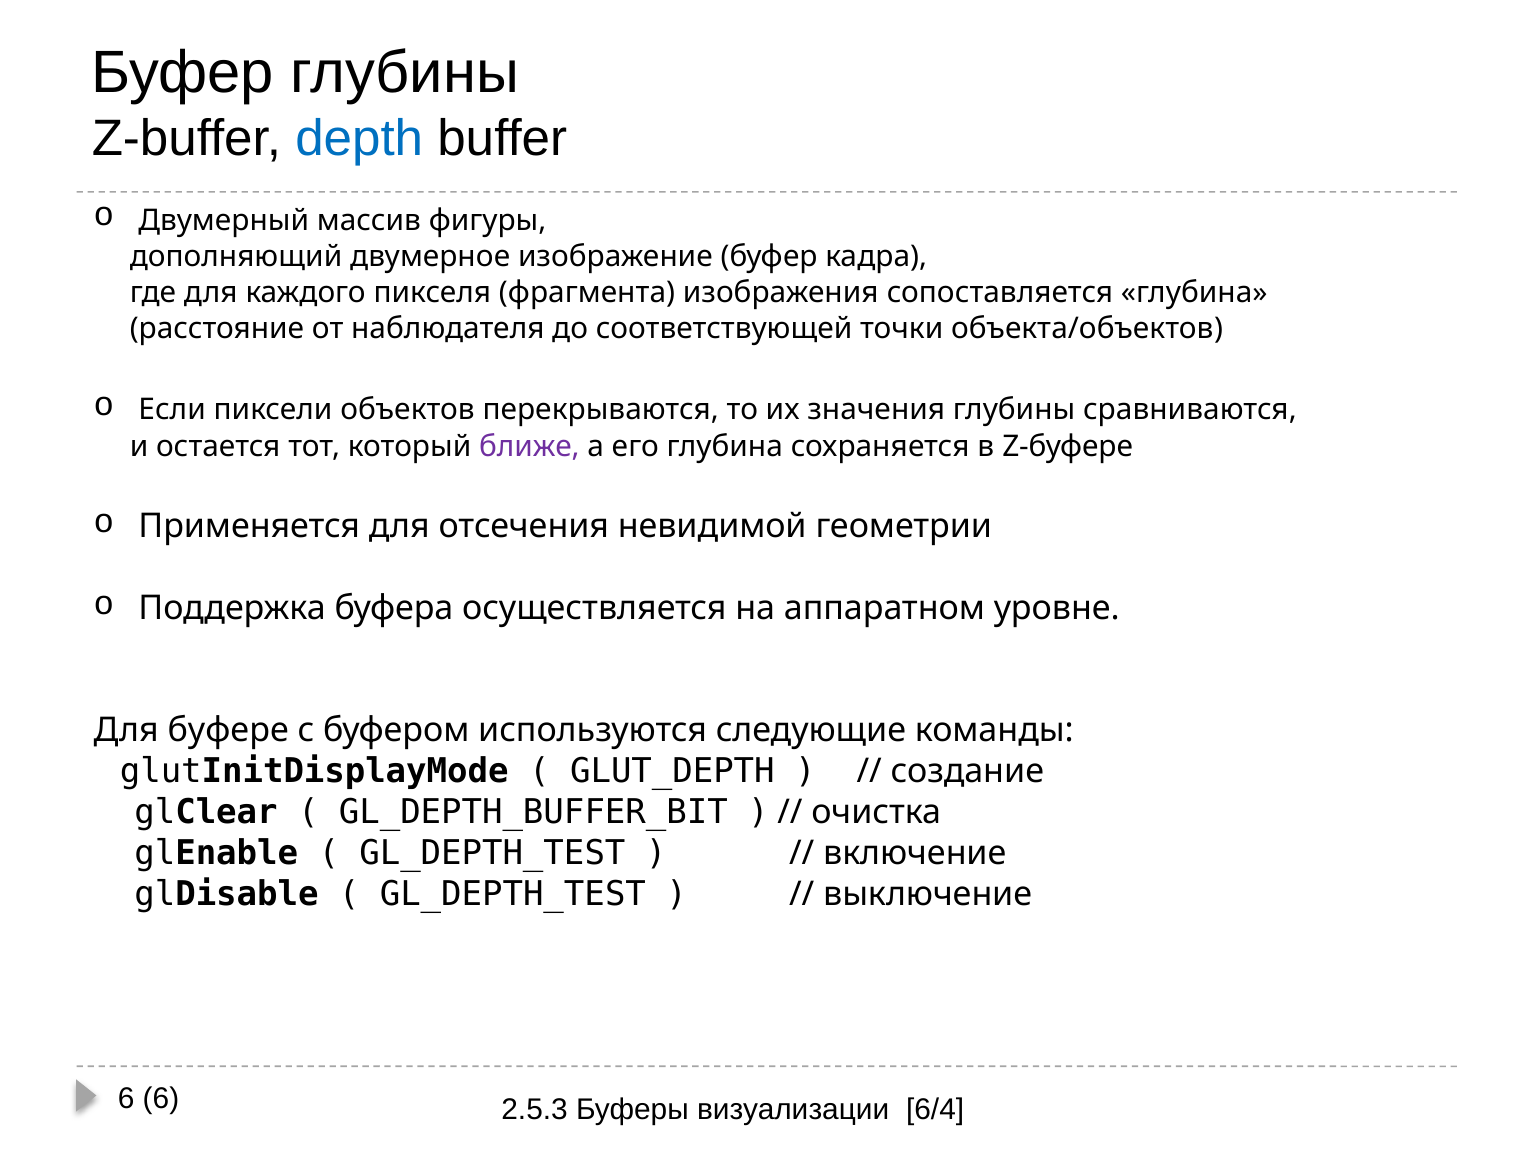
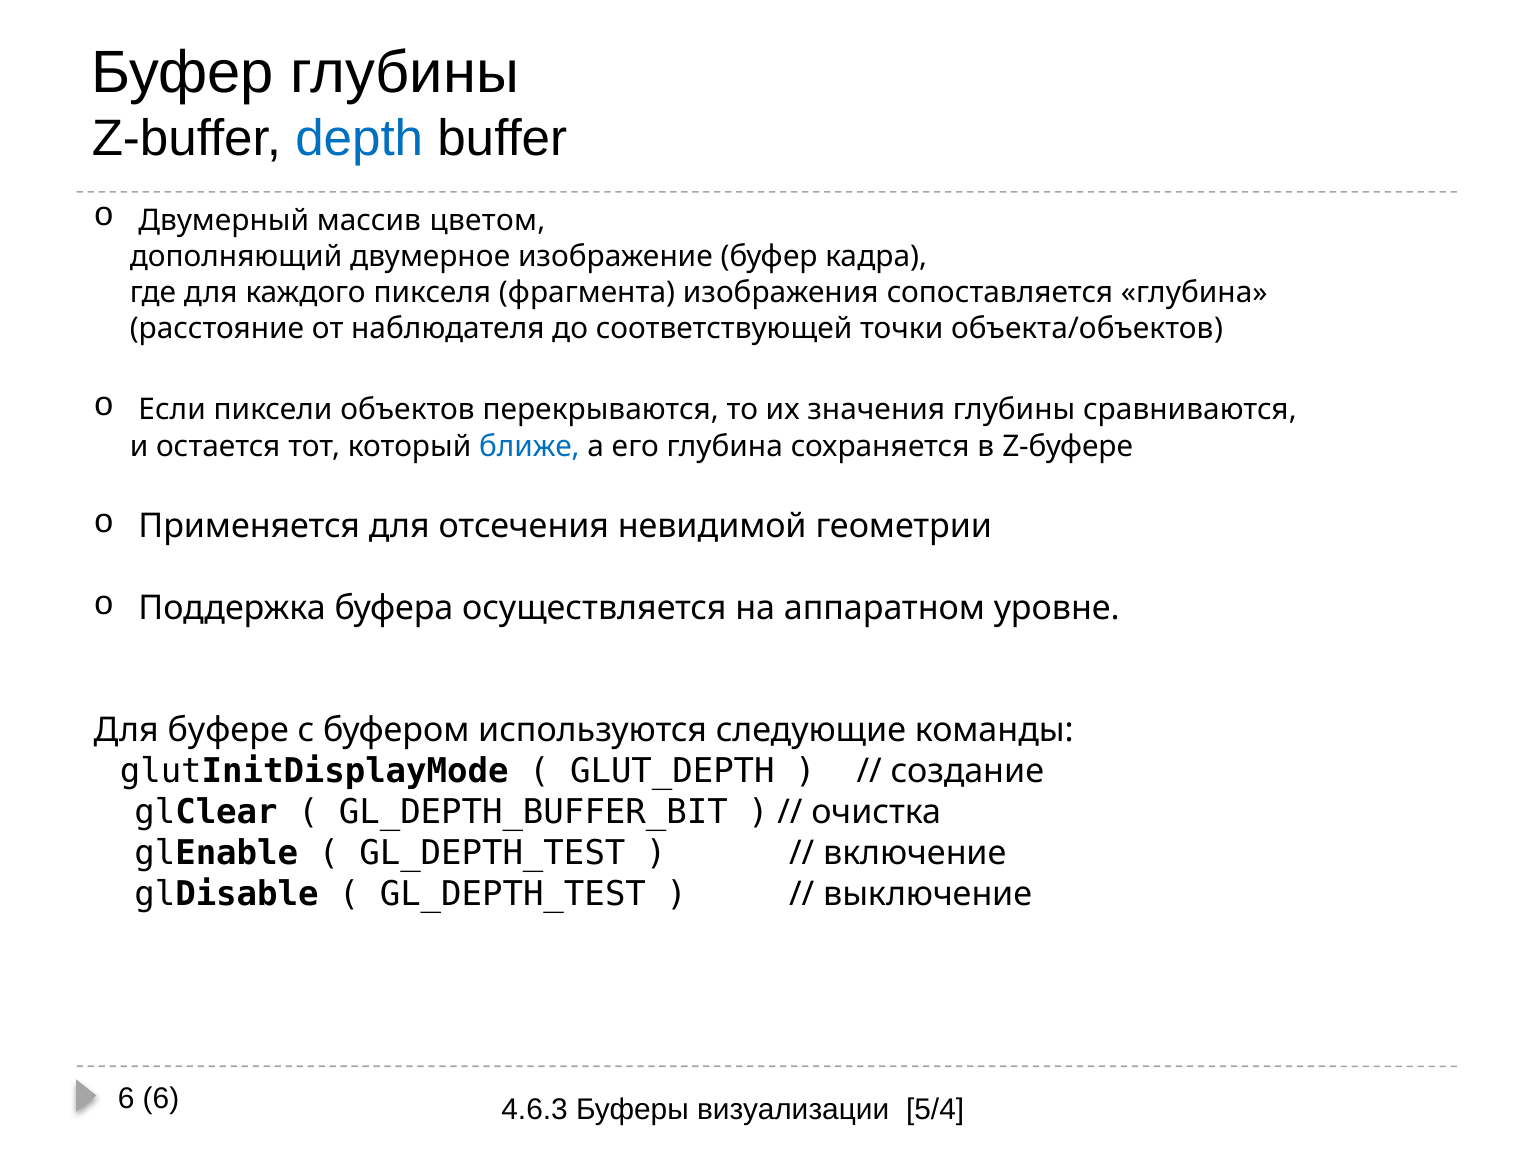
фигуры: фигуры -> цветом (487, 220)
ближе colour: purple -> blue (529, 446)
2.5.3: 2.5.3 -> 4.6.3 (535, 1109)
6/4: 6/4 -> 5/4 (935, 1109)
